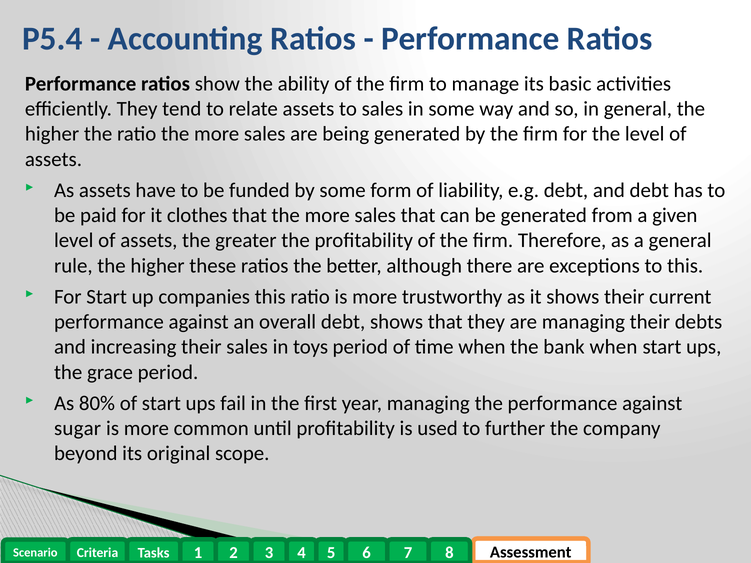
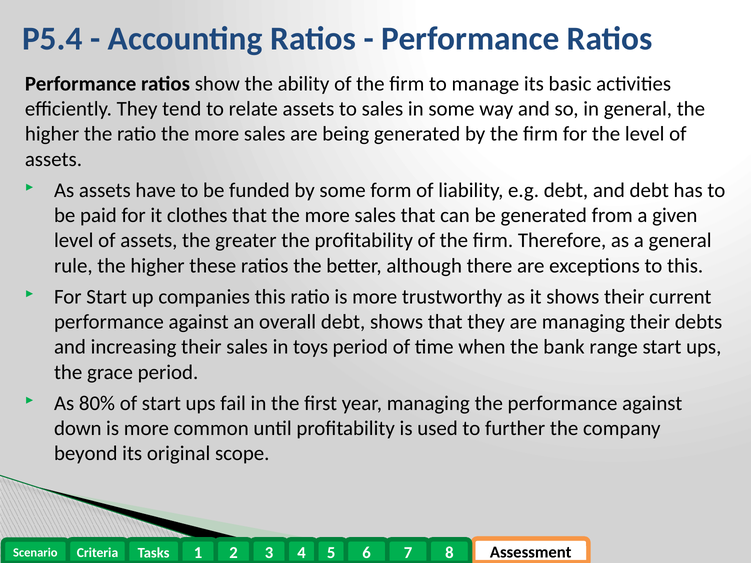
bank when: when -> range (614, 347)
sugar: sugar -> down (78, 429)
